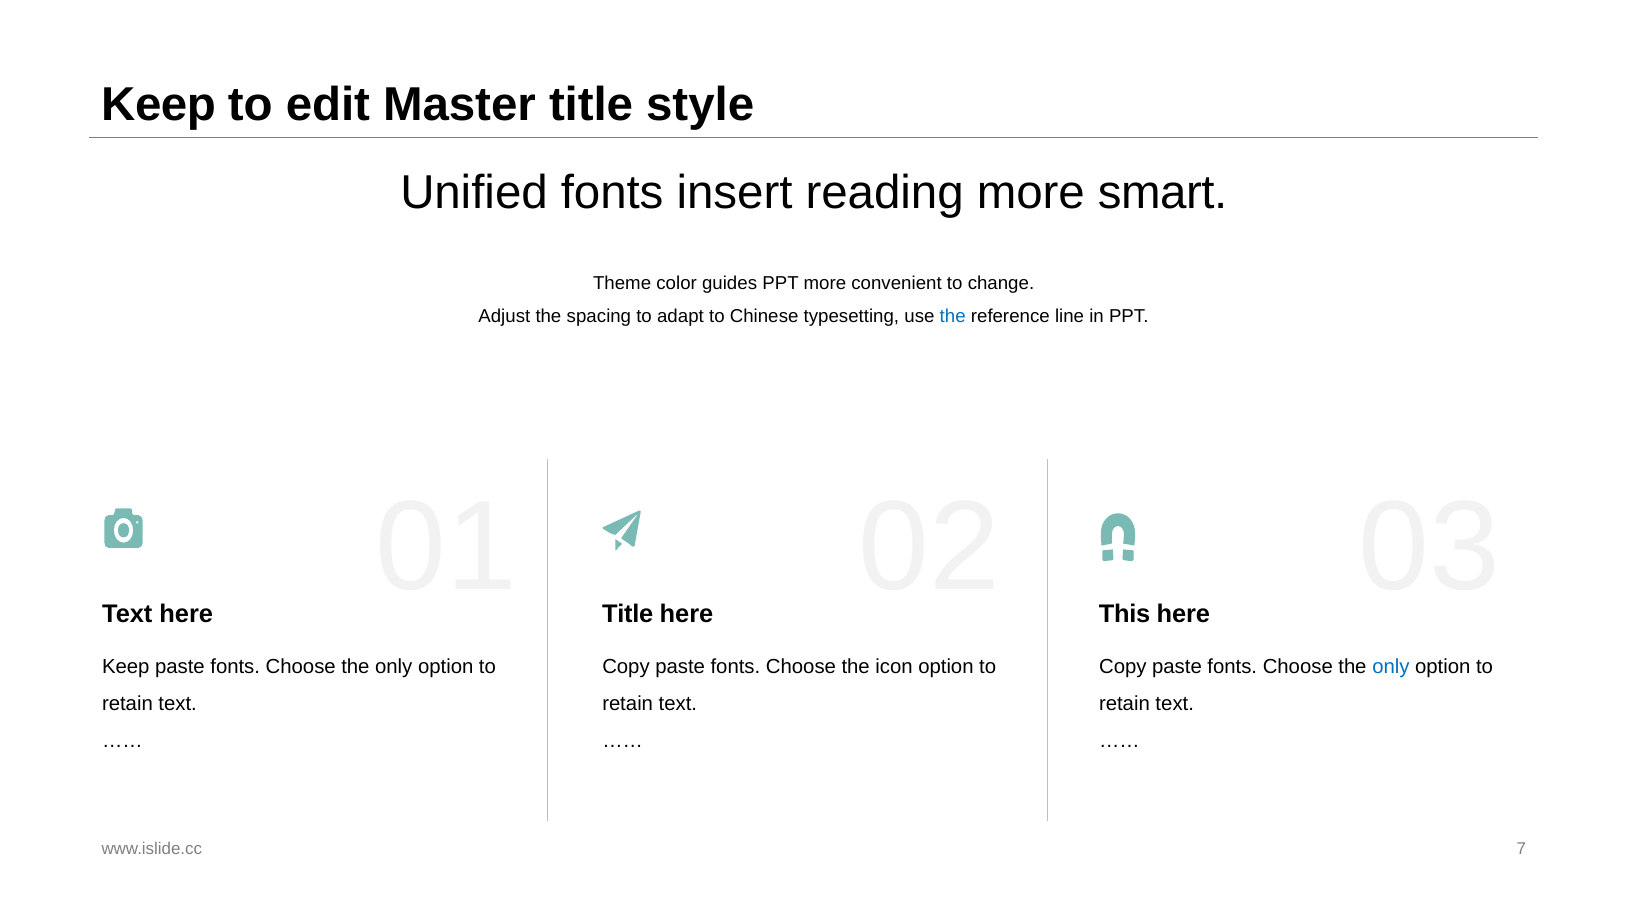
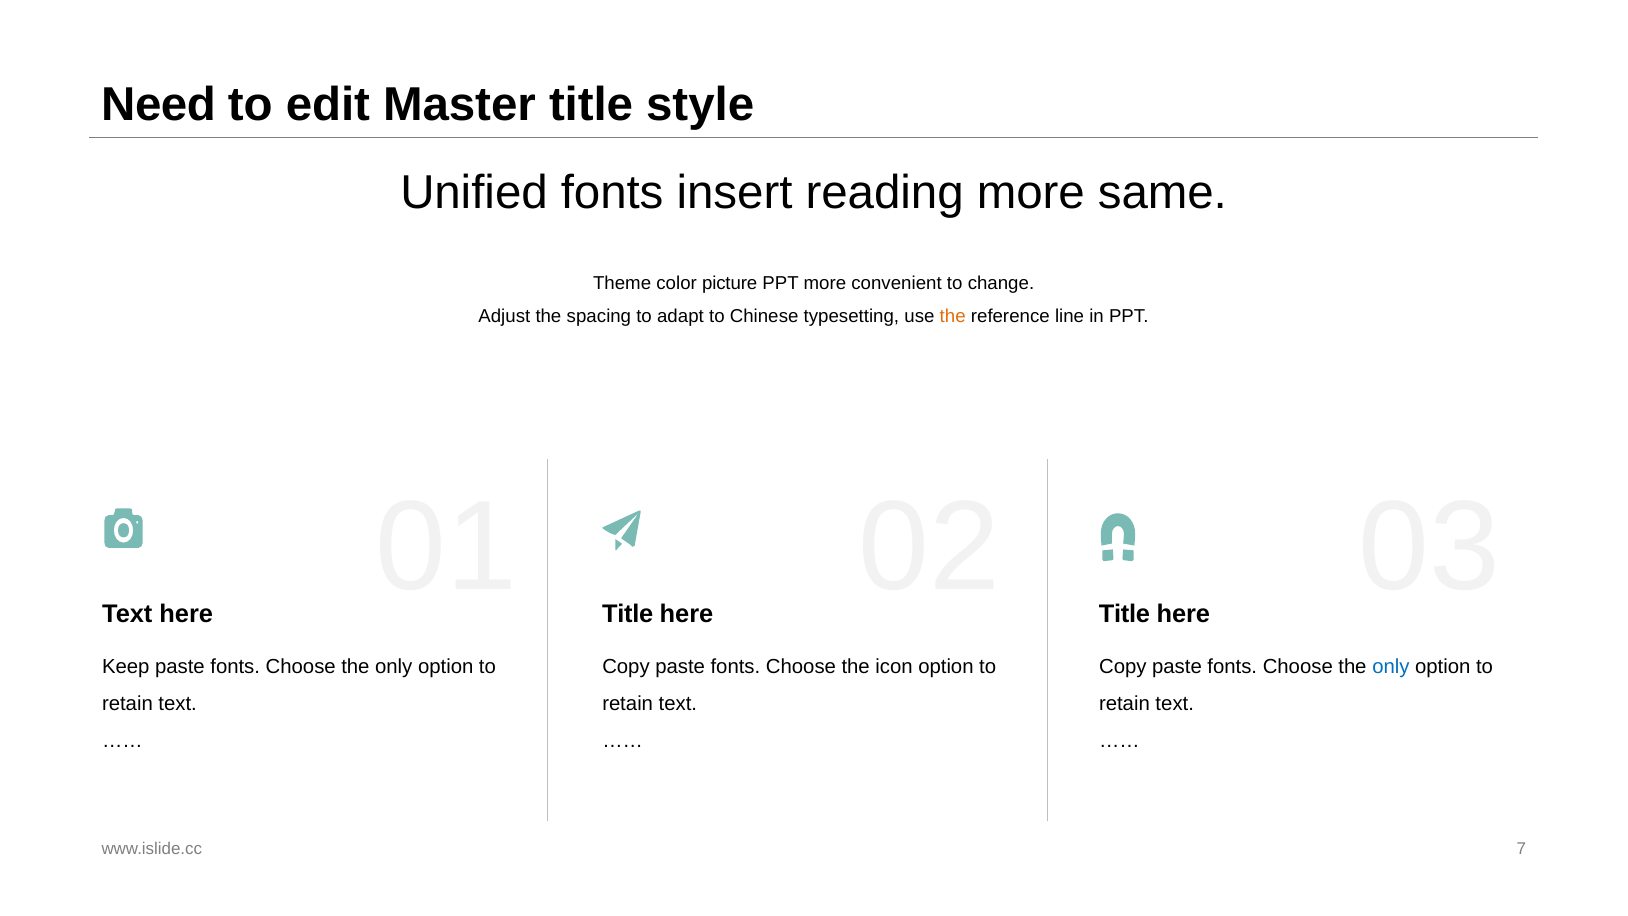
Keep: Keep -> Need (159, 105)
smart: smart -> same (1162, 193)
guides: guides -> picture (730, 283)
the colour: blue -> orange (953, 316)
This: This -> Title (1124, 614)
